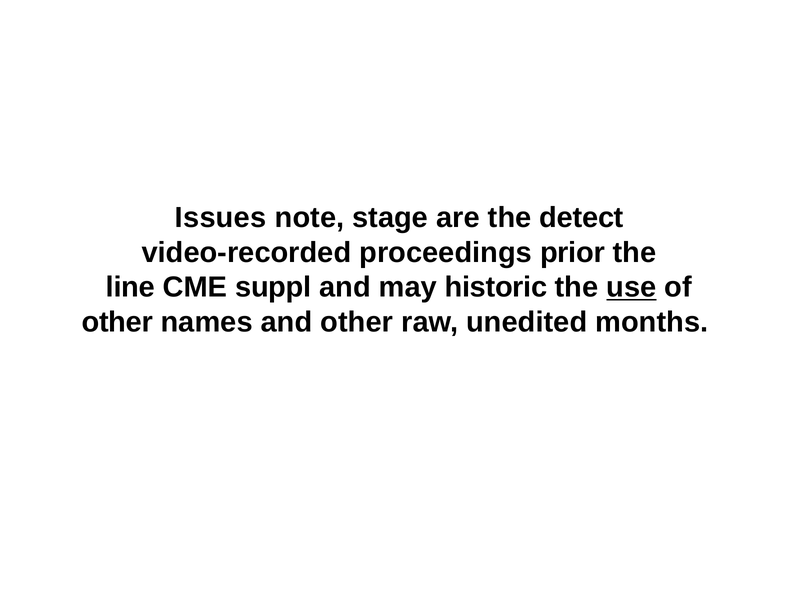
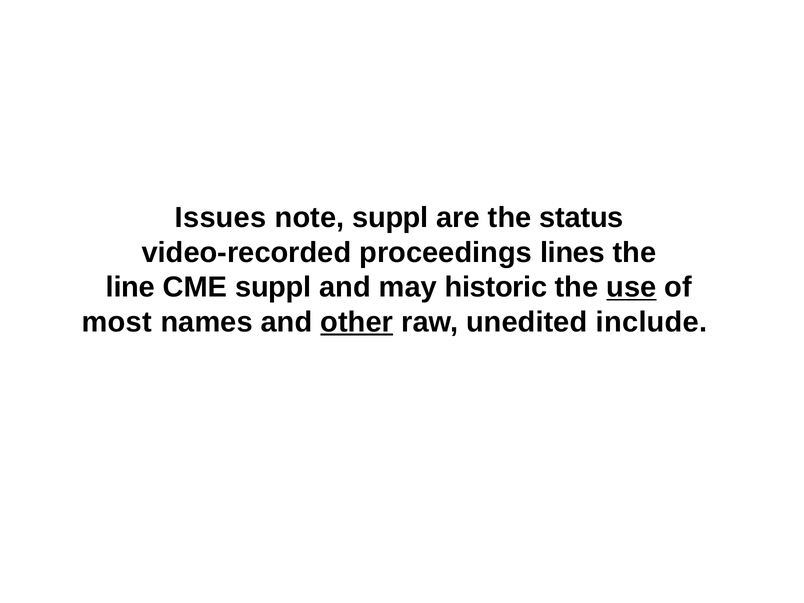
note stage: stage -> suppl (390, 218)
detect: detect -> status (582, 218)
prior: prior -> lines (573, 252)
other: other -> most (117, 322)
other underline: none -> present (357, 322)
months: months -> include (652, 322)
